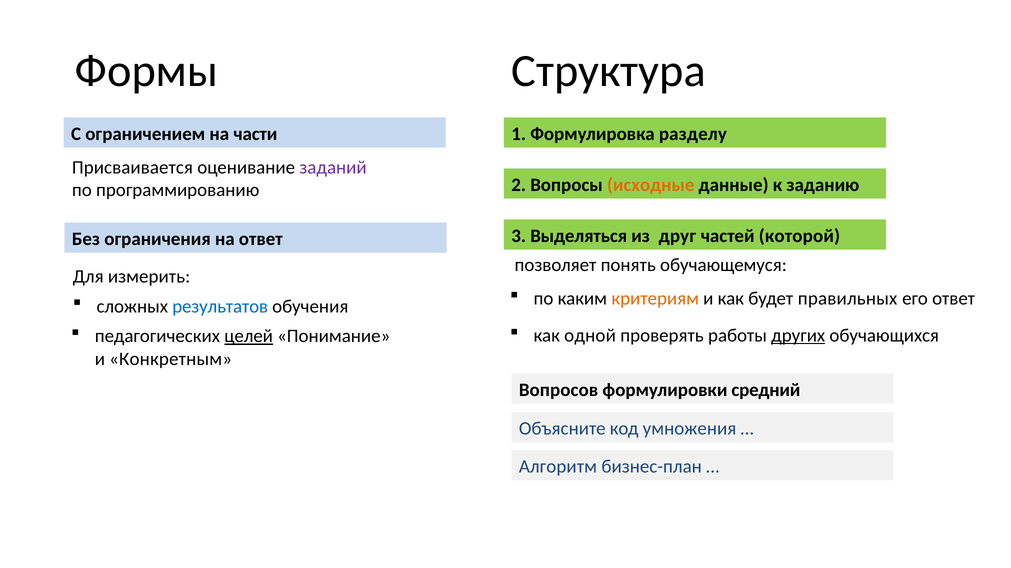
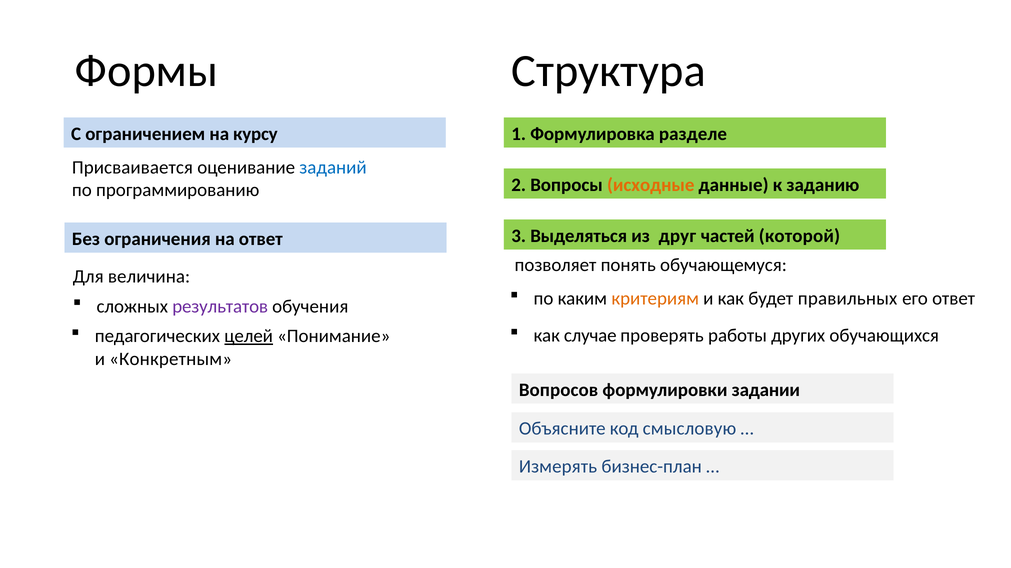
части: части -> курсу (255, 134)
разделу: разделу -> разделе (693, 134)
заданий colour: purple -> blue (333, 168)
измерить: измерить -> величина (149, 277)
результатов colour: blue -> purple (220, 307)
одной: одной -> случае (590, 336)
других underline: present -> none (798, 336)
средний: средний -> задании (766, 390)
умножения: умножения -> смысловую (689, 429)
Алгоритм: Алгоритм -> Измерять (558, 467)
